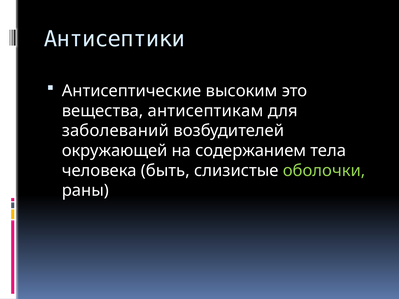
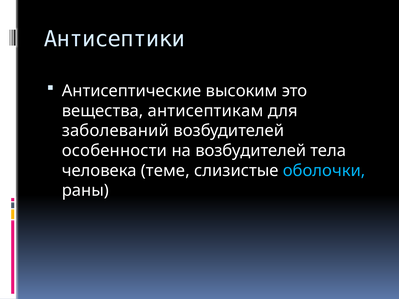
окружающей: окружающей -> особенности (114, 151)
на содержанием: содержанием -> возбудителей (251, 151)
быть: быть -> теме (165, 171)
оболочки colour: light green -> light blue (324, 171)
